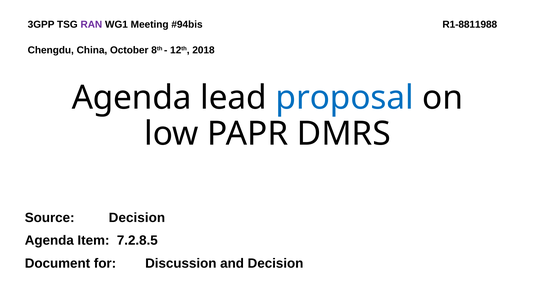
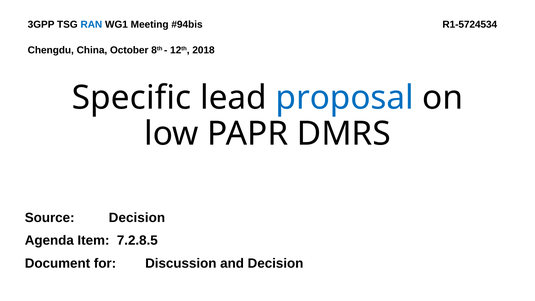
RAN colour: purple -> blue (91, 24)
R1-8811988: R1-8811988 -> R1-5724534 (470, 24)
Agenda: Agenda -> Specific (131, 98)
